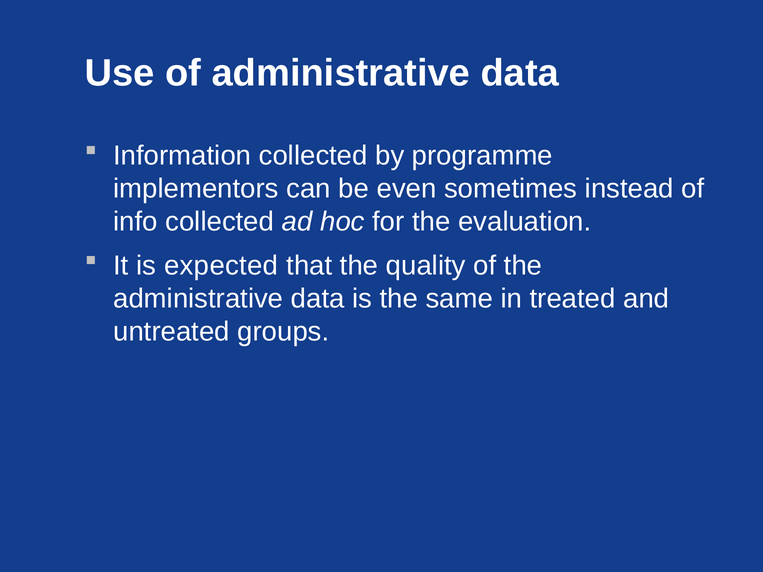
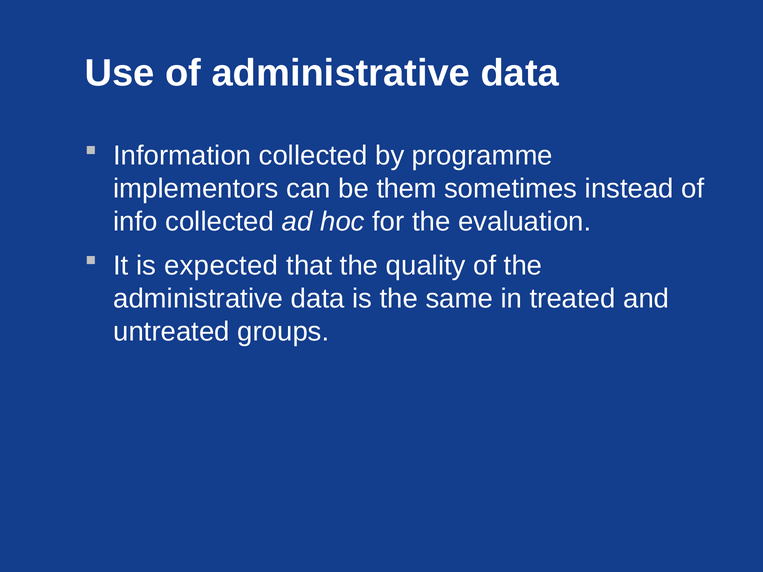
even: even -> them (407, 189)
